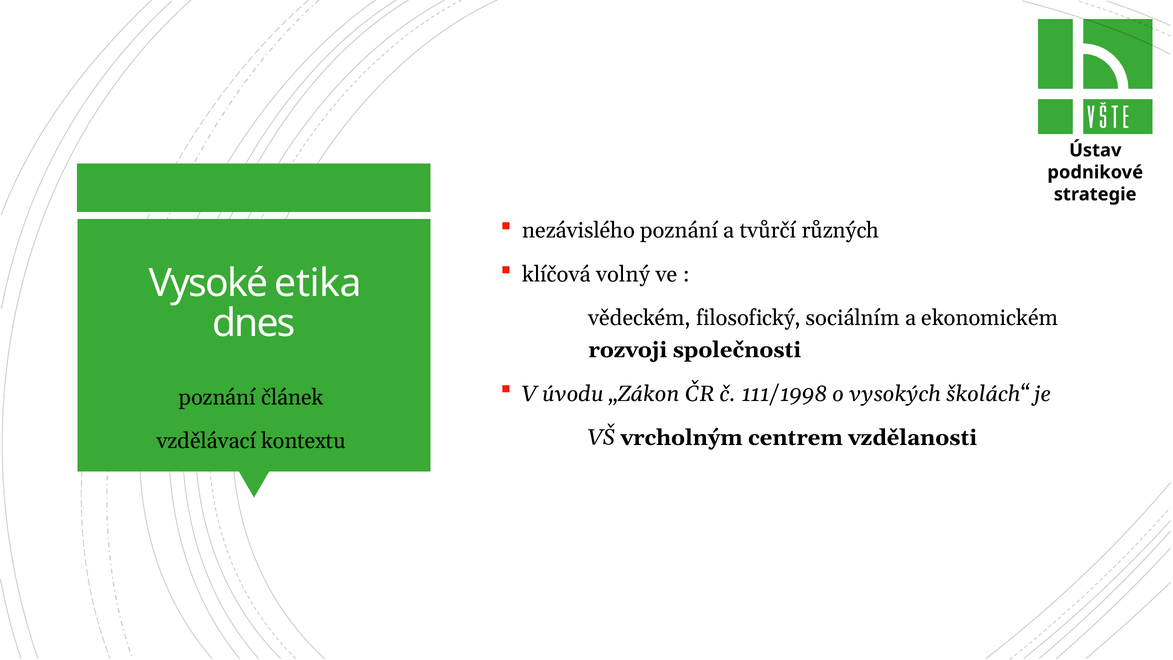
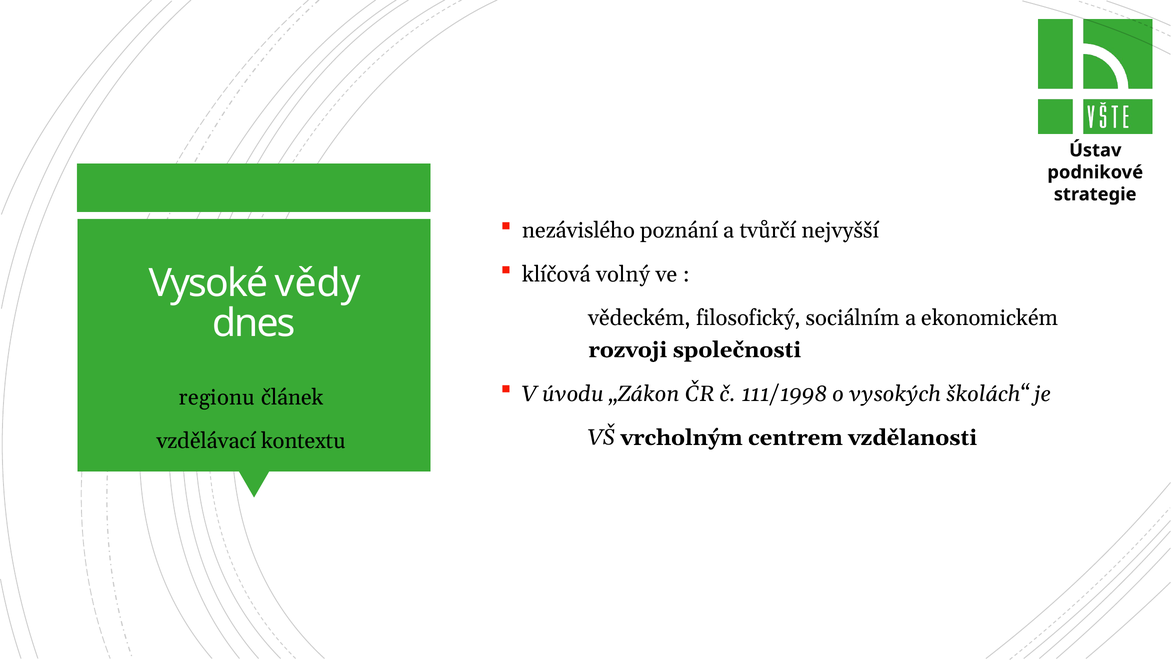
různých: různých -> nejvyšší (840, 230)
etika: etika -> vědy (318, 283)
poznání: poznání -> regionu (217, 397)
